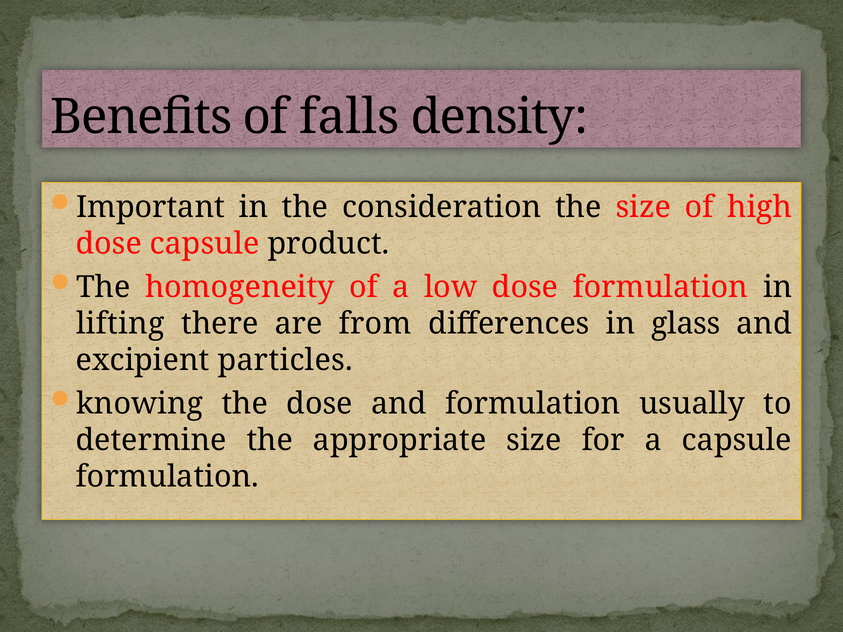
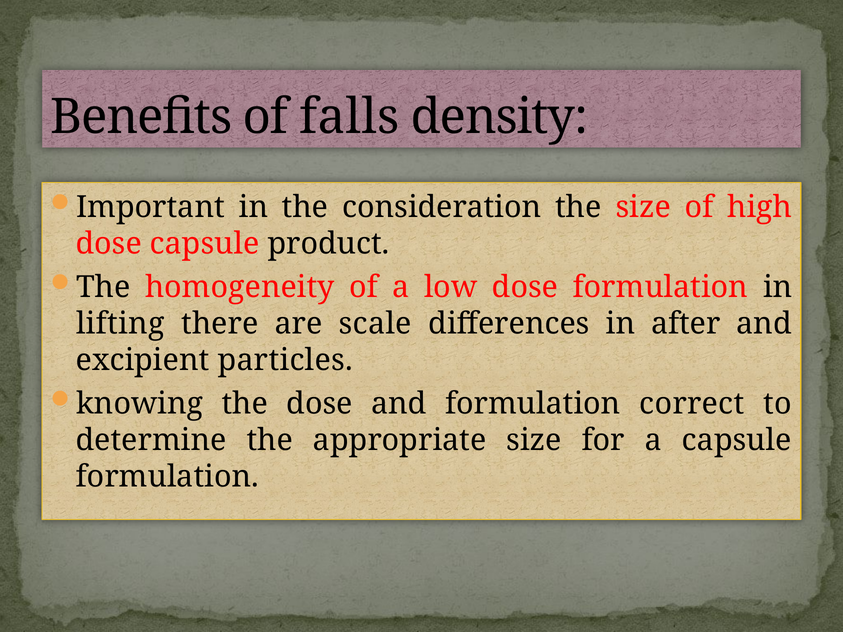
from: from -> scale (375, 324)
glass: glass -> after (686, 324)
usually: usually -> correct (692, 404)
